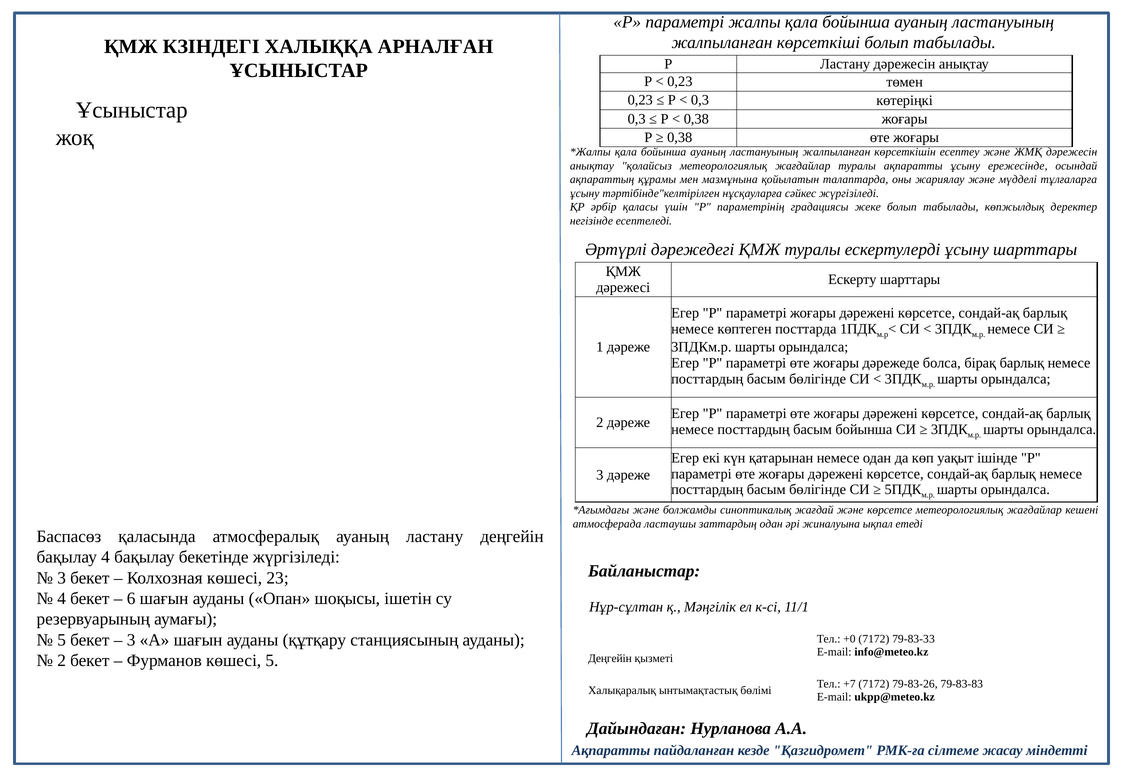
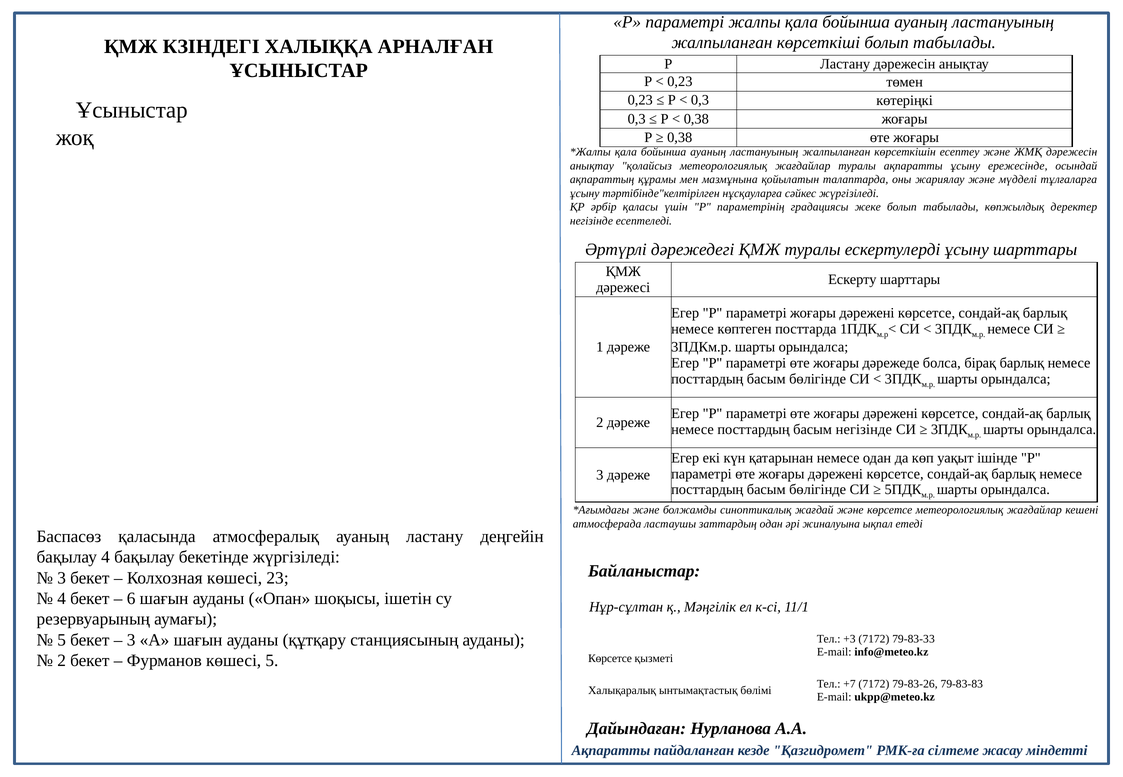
басым бойынша: бойынша -> негізінде (864, 430)
+0: +0 -> +3 (849, 639)
Деңгейін: Деңгейін -> Көрсетсе (610, 659)
